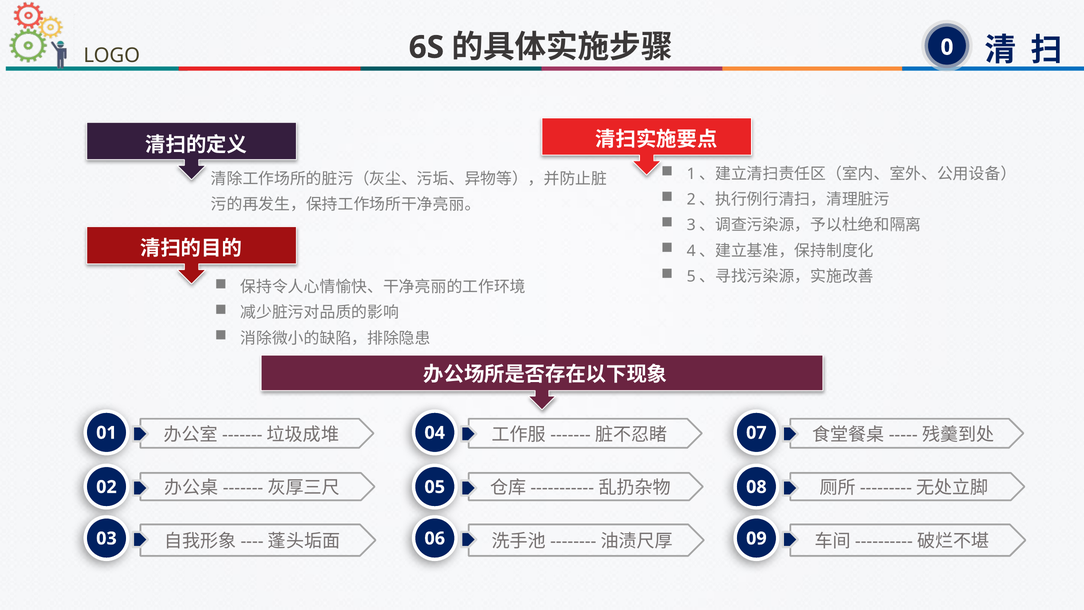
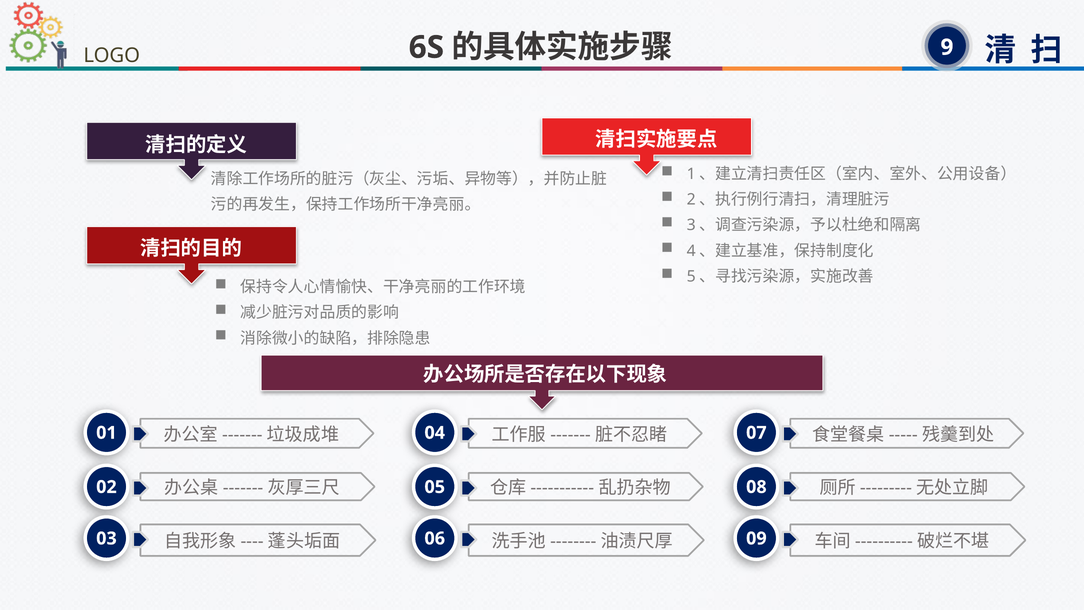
0: 0 -> 9 (947, 47)
